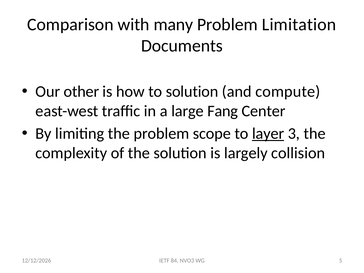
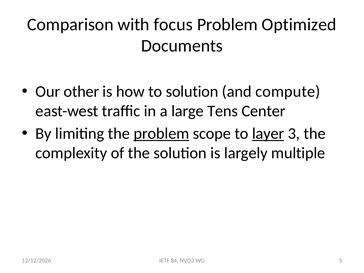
many: many -> focus (173, 25)
Limitation: Limitation -> Optimized (299, 25)
Fang: Fang -> Tens (223, 111)
problem underline: none -> present (161, 134)
collision: collision -> multiple (298, 153)
